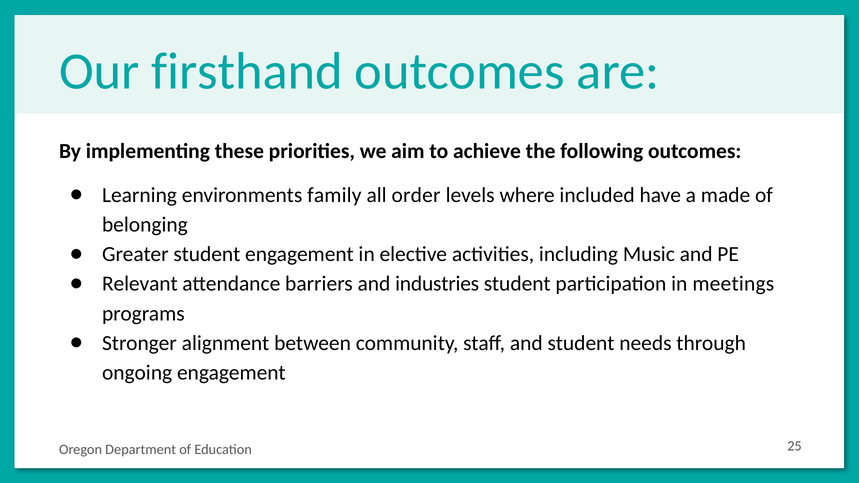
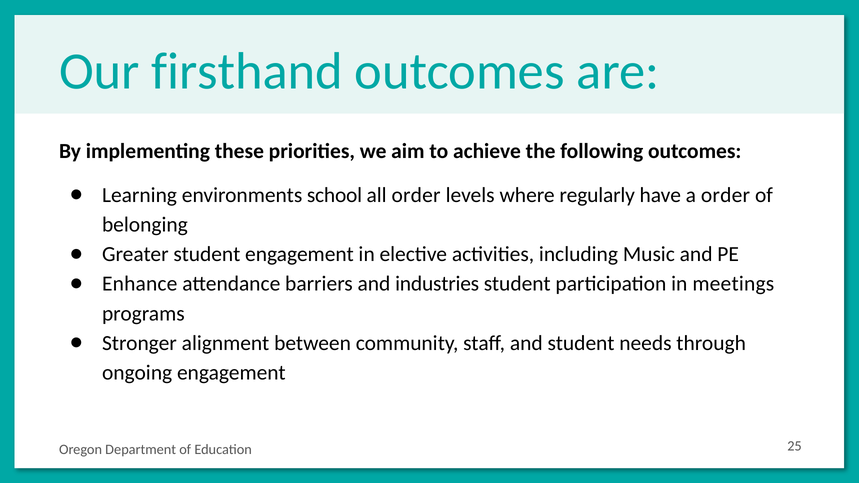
family: family -> school (335, 195)
included: included -> regularly (597, 195)
a made: made -> order (725, 195)
Relevant: Relevant -> Enhance (140, 284)
